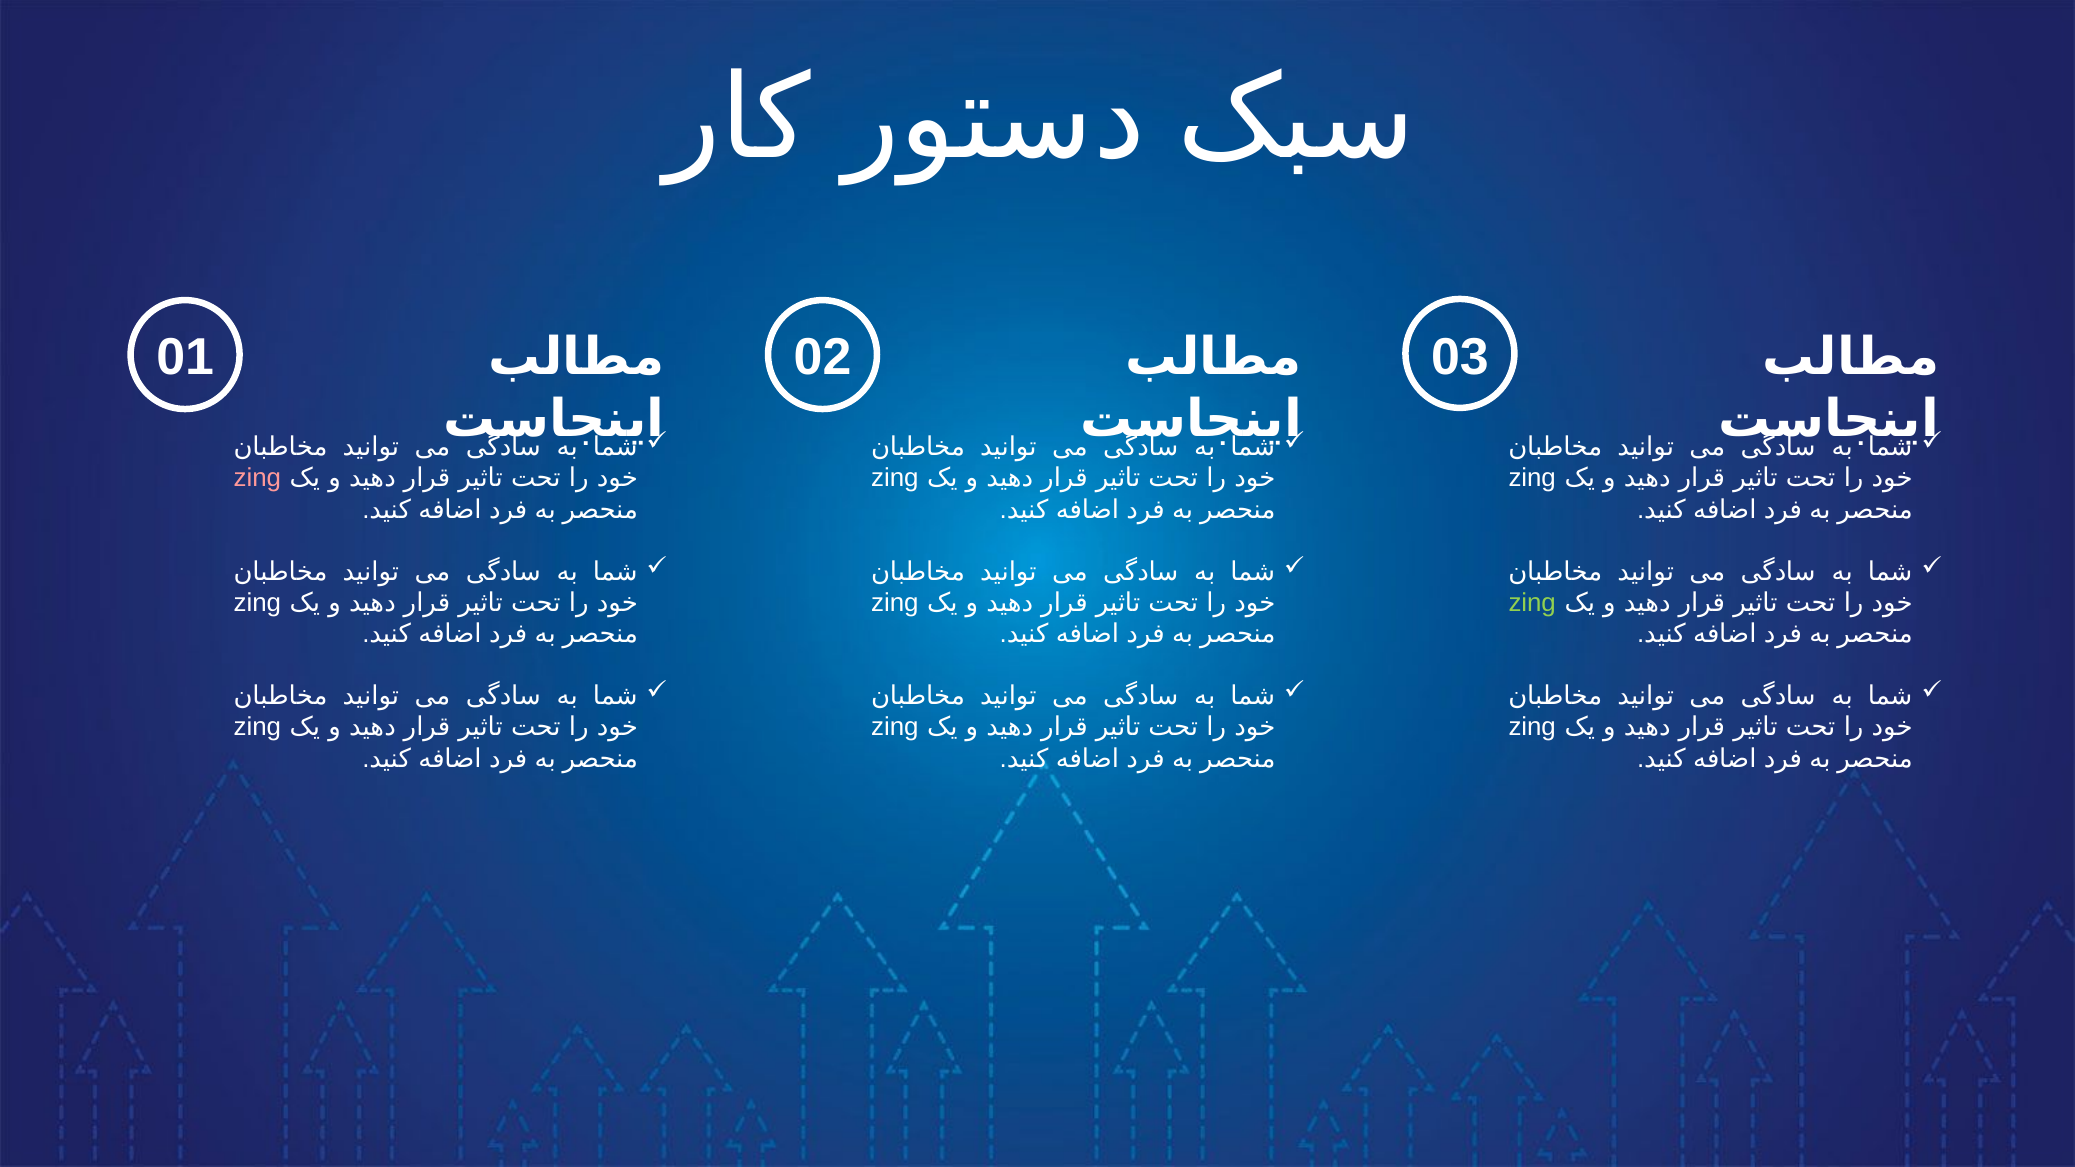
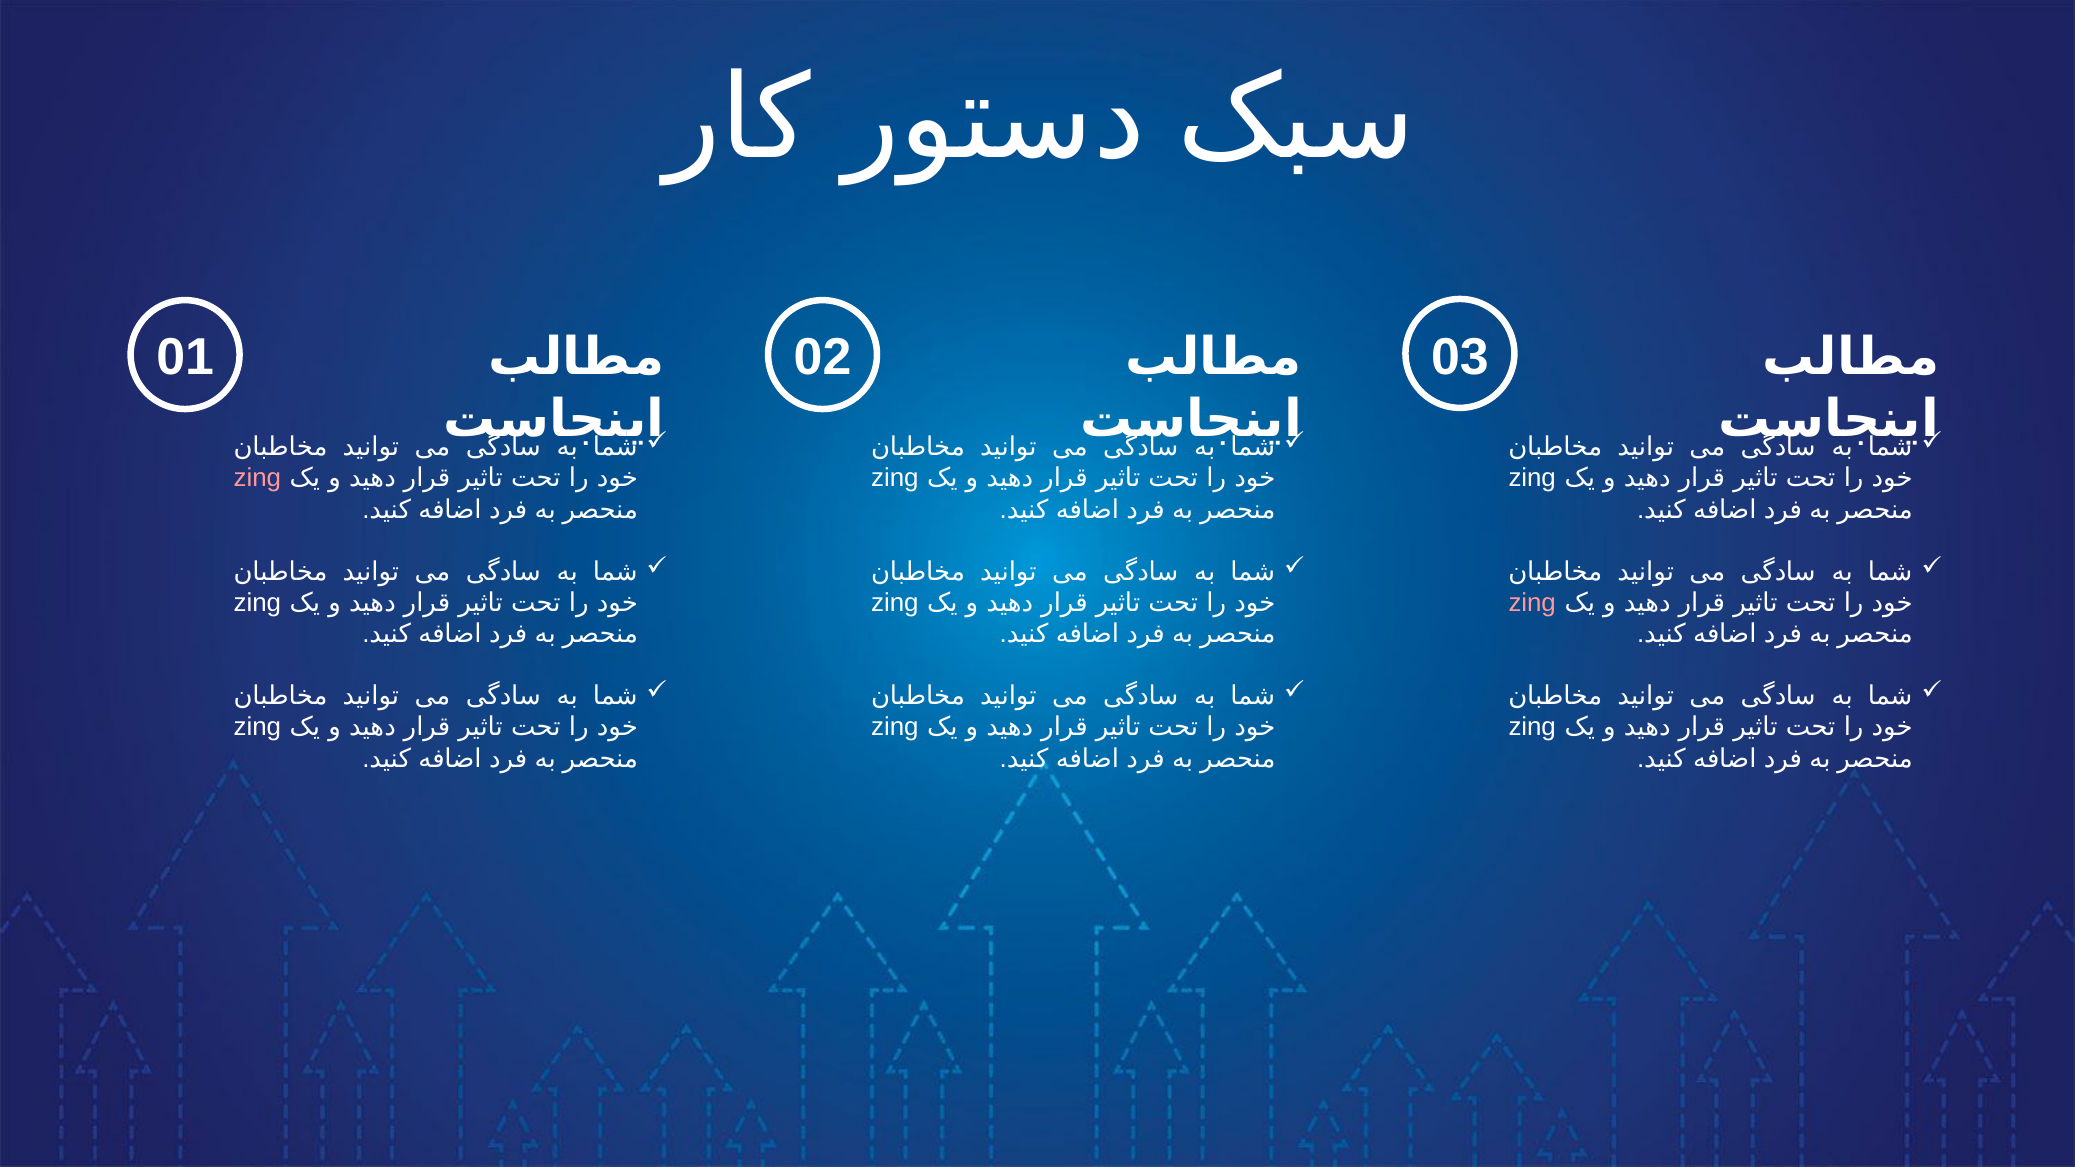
zing colour: light green -> pink (1532, 603)
